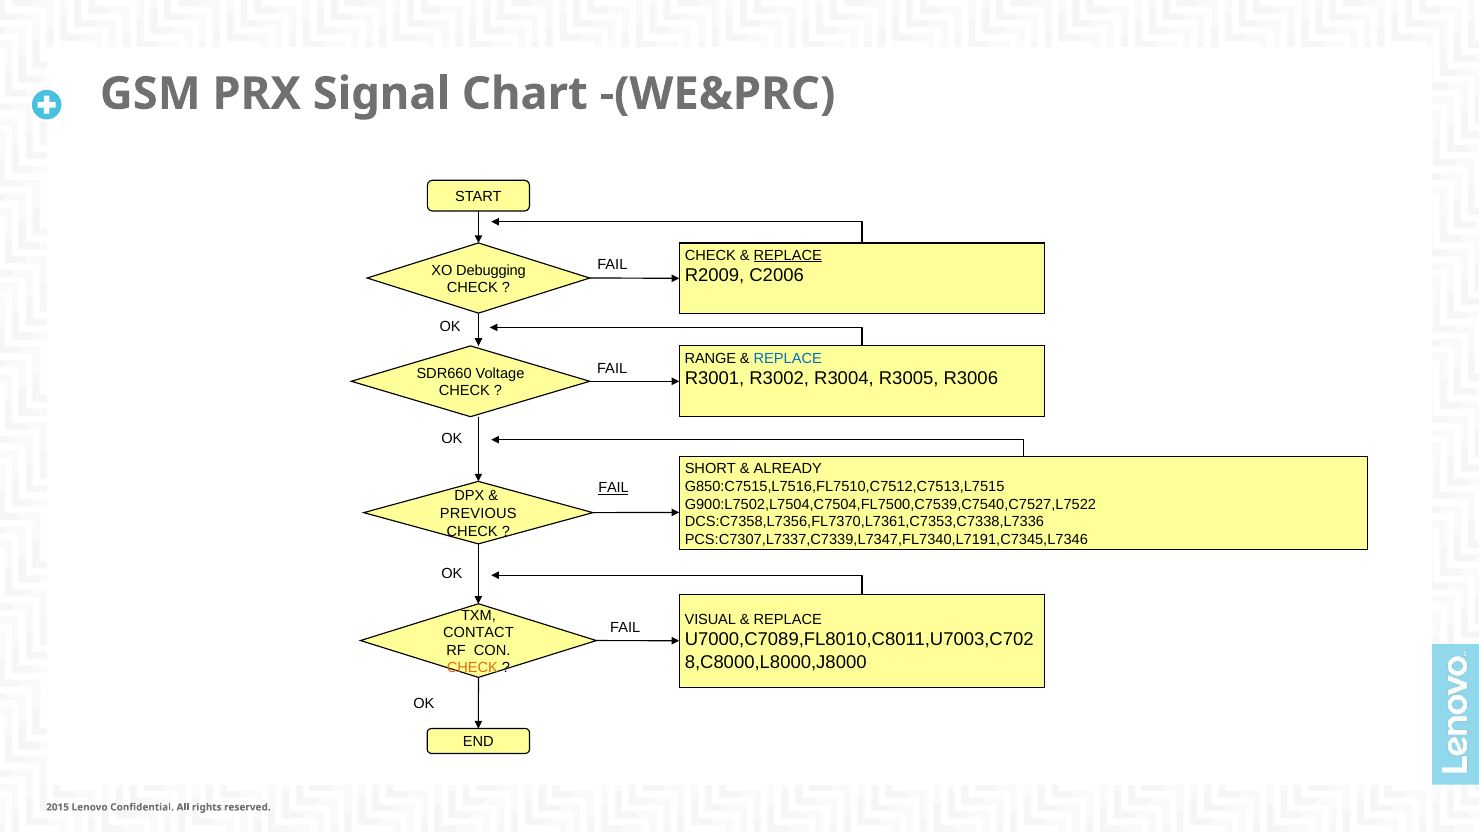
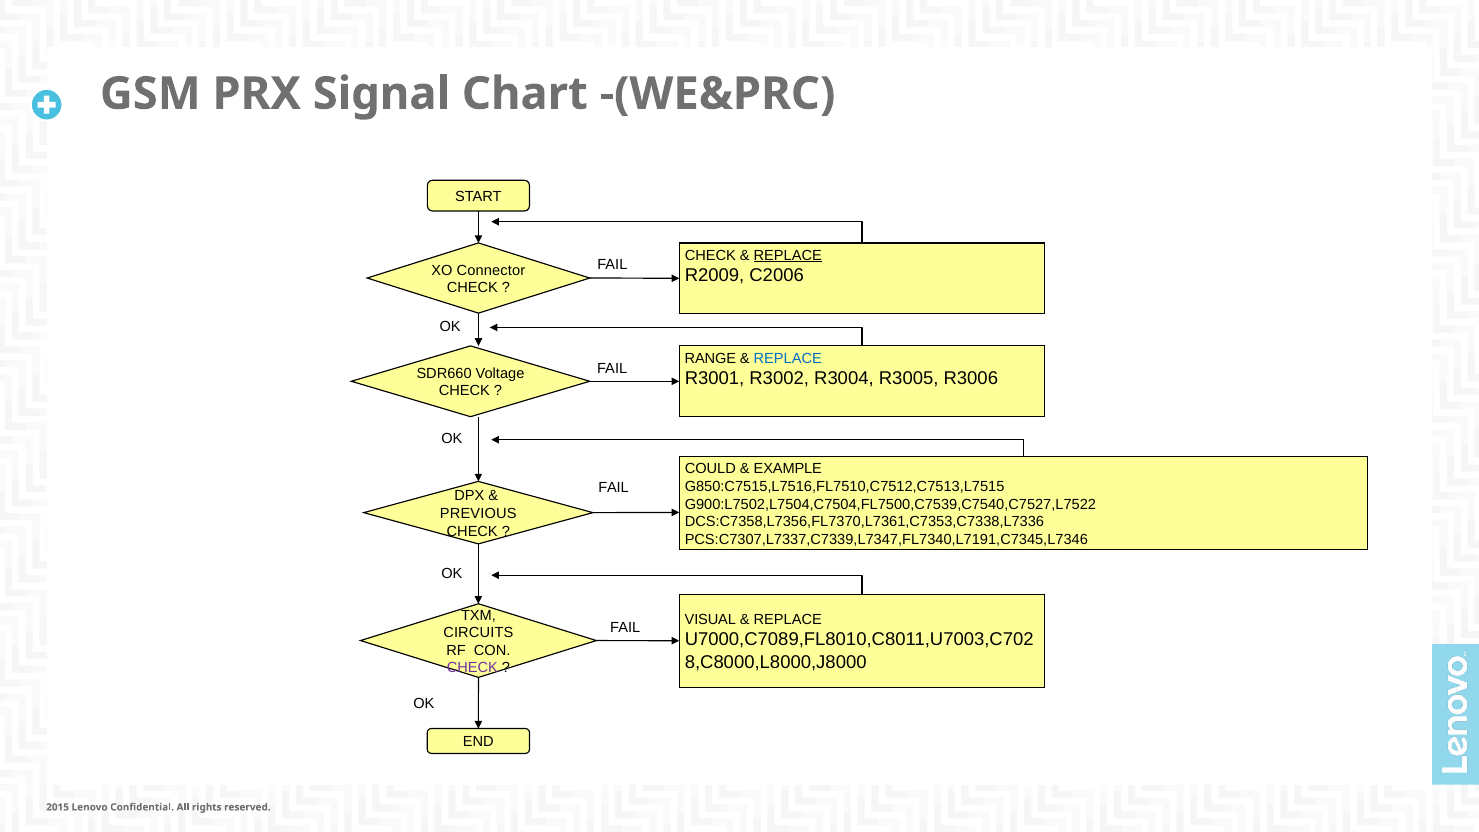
Debugging: Debugging -> Connector (491, 270)
SHORT: SHORT -> COULD (710, 469)
ALREADY: ALREADY -> EXAMPLE (788, 469)
FAIL underline: present -> none (614, 488)
CONTACT: CONTACT -> CIRCUITS (478, 633)
CHECK colour: orange -> purple (472, 668)
